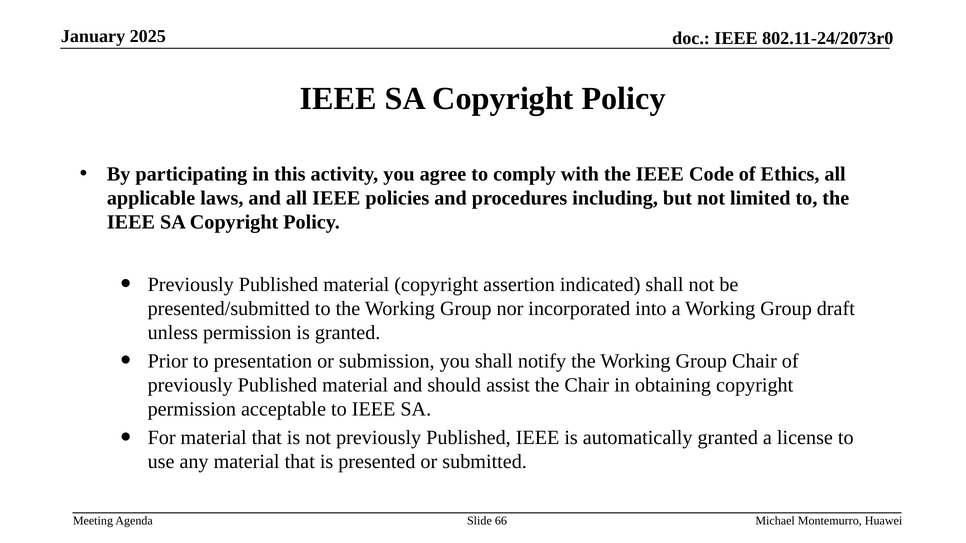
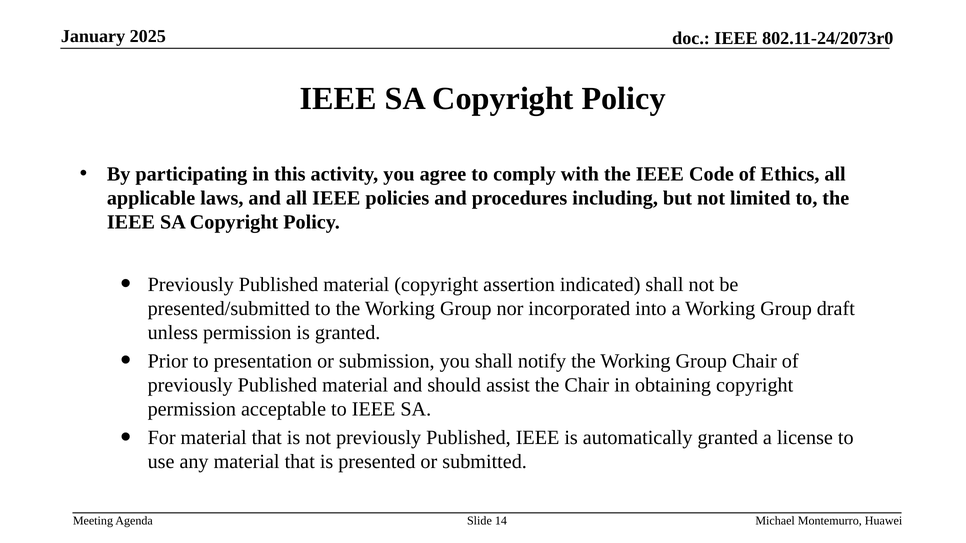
66: 66 -> 14 (501, 521)
